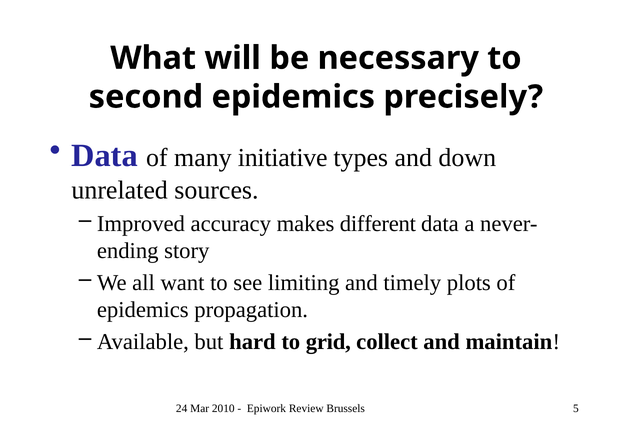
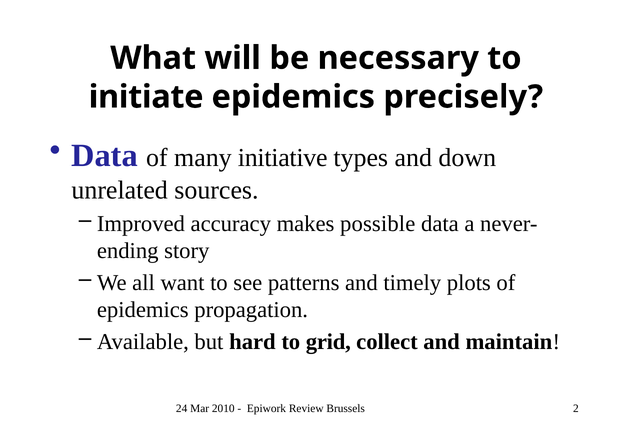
second: second -> initiate (146, 97)
different: different -> possible (378, 224)
limiting: limiting -> patterns (304, 283)
5: 5 -> 2 (576, 409)
